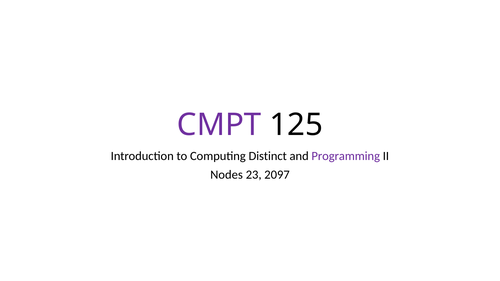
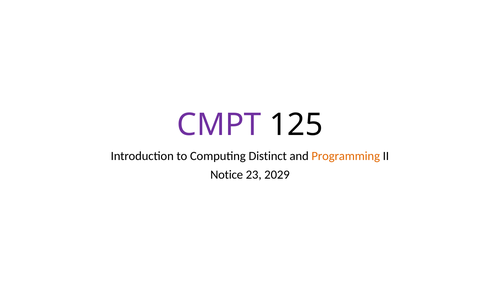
Programming colour: purple -> orange (346, 156)
Nodes: Nodes -> Notice (227, 175)
2097: 2097 -> 2029 (277, 175)
